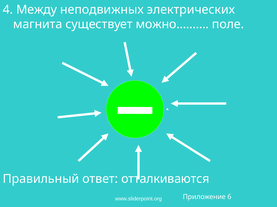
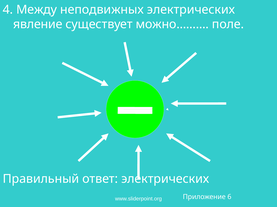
магнита: магнита -> явление (38, 24)
ответ отталкиваются: отталкиваются -> электрических (165, 180)
